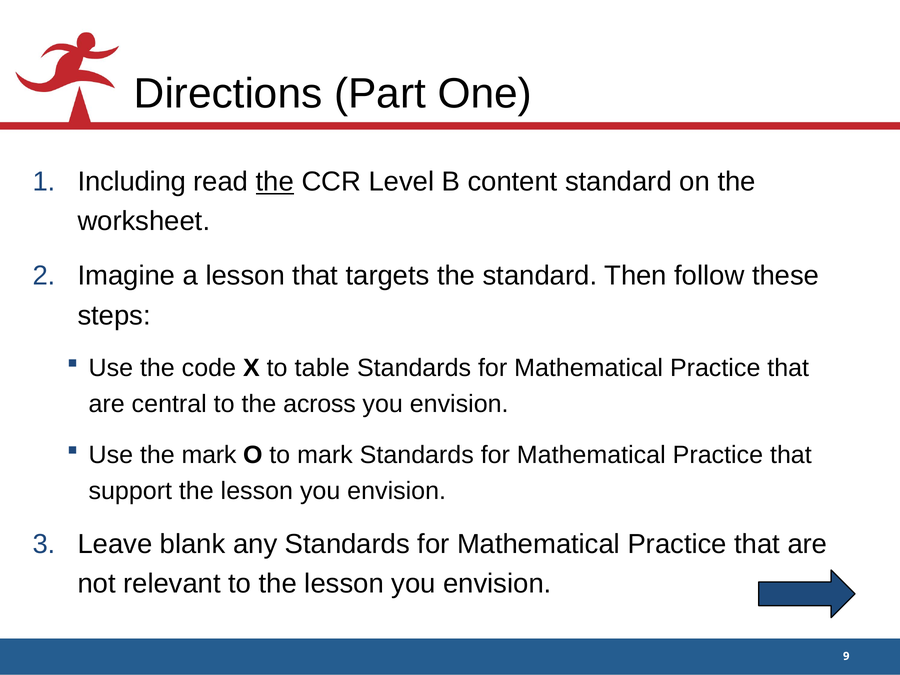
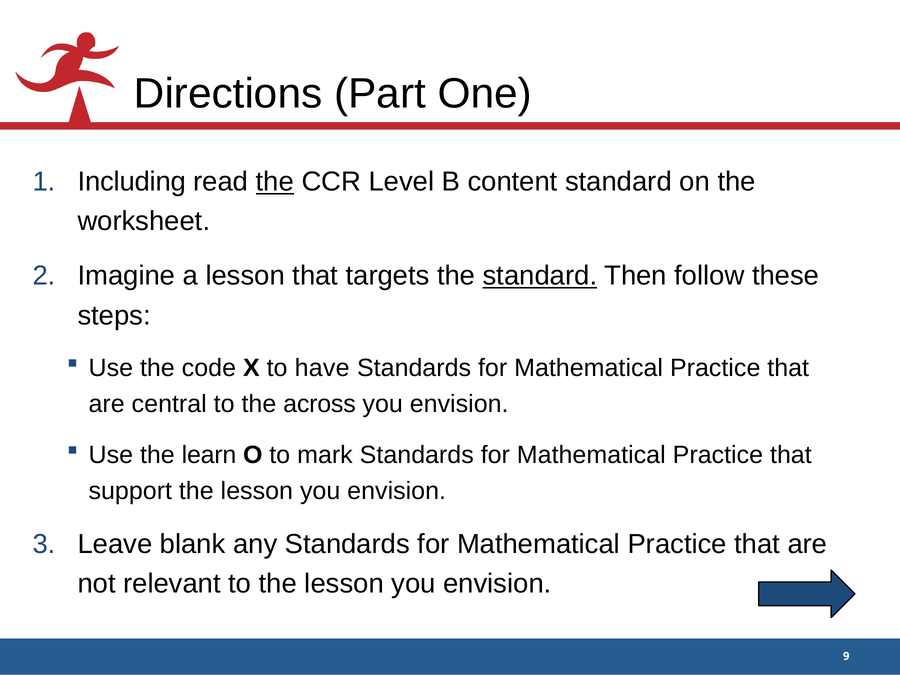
standard underline: none -> present (540, 276)
table: table -> have (322, 368)
the mark: mark -> learn (209, 455)
